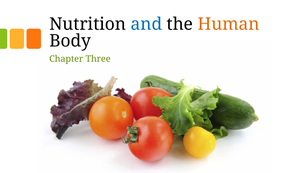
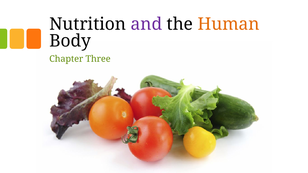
and colour: blue -> purple (146, 24)
